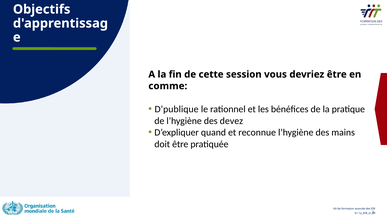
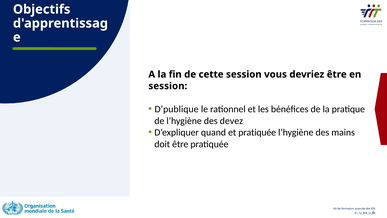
comme: comme -> session (168, 86)
et reconnue: reconnue -> pratiquée (257, 132)
